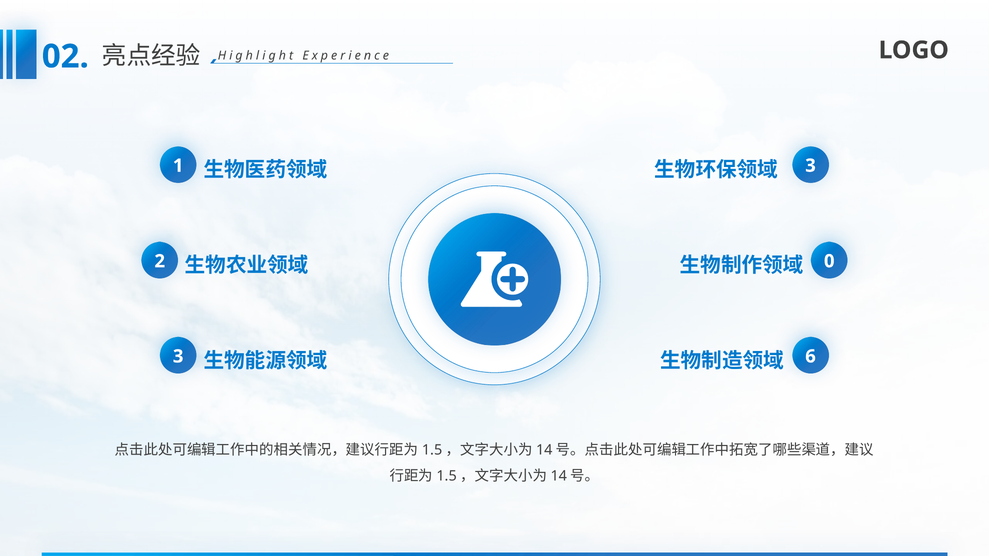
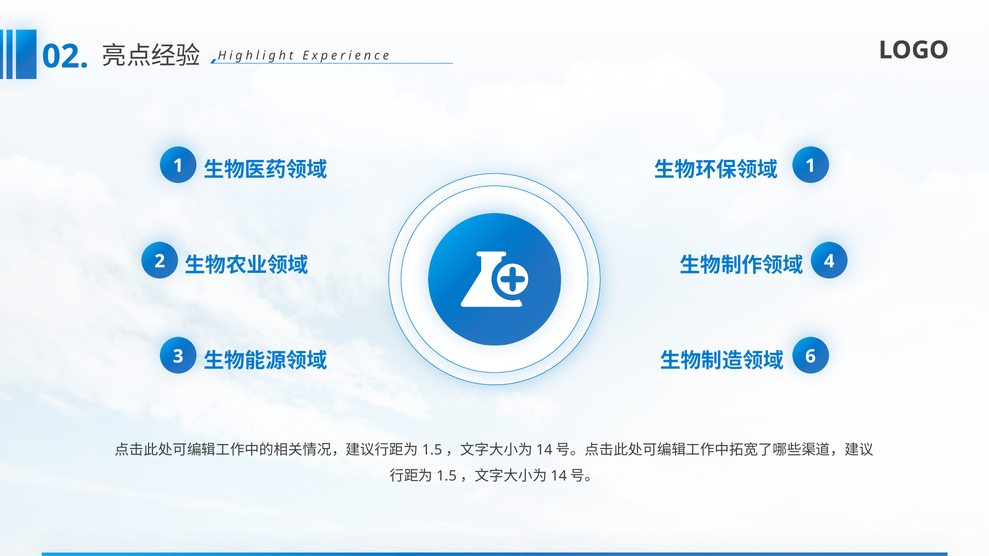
3: 3 -> 1 (811, 166)
0: 0 -> 4 (829, 261)
